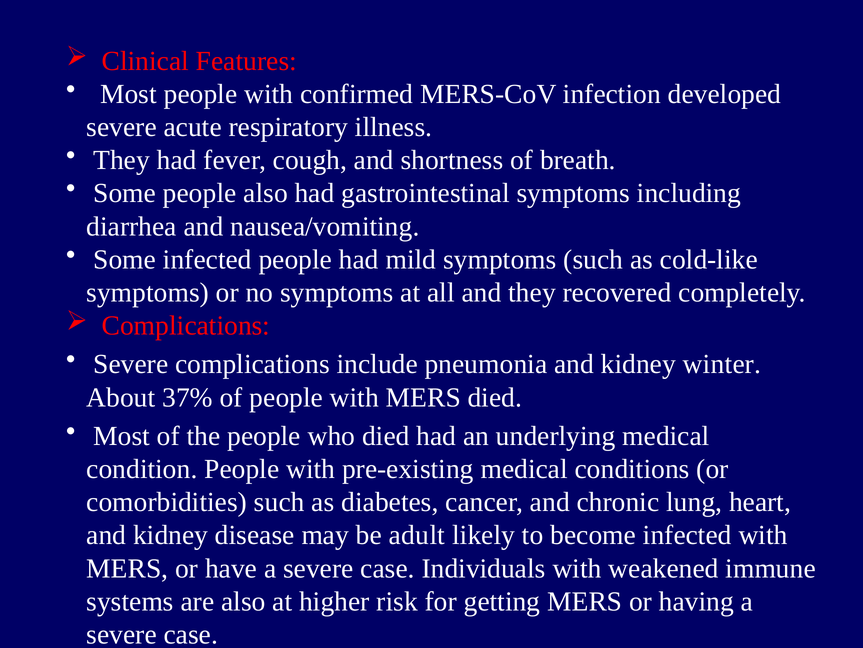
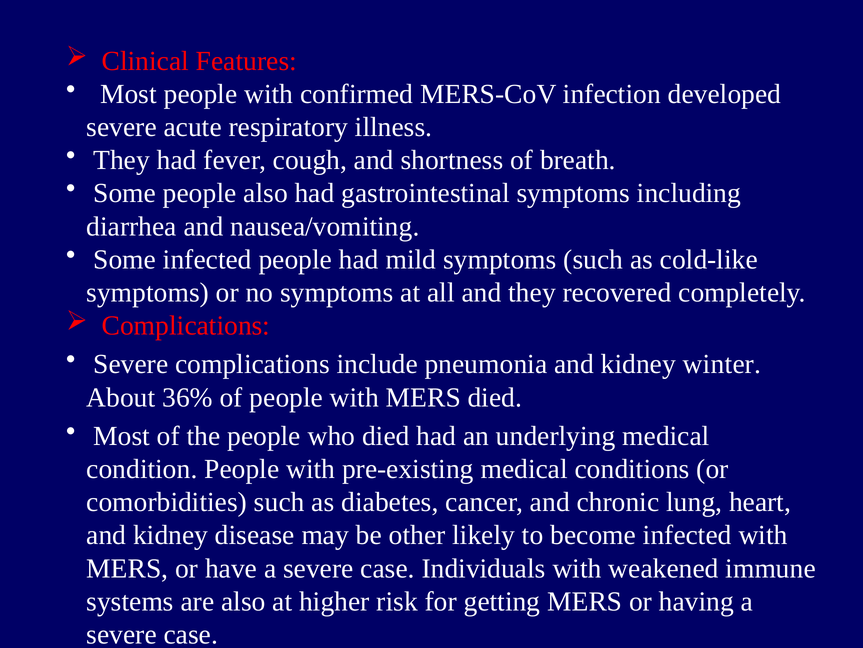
37%: 37% -> 36% (188, 397)
adult: adult -> other (417, 535)
